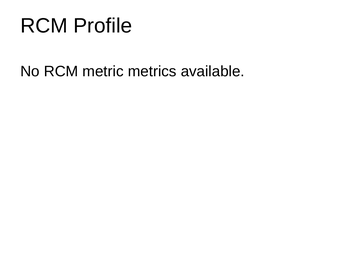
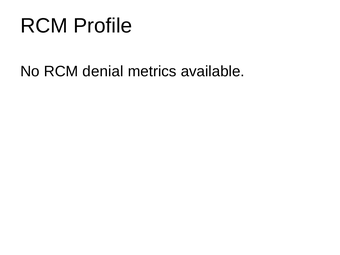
metric: metric -> denial (103, 71)
